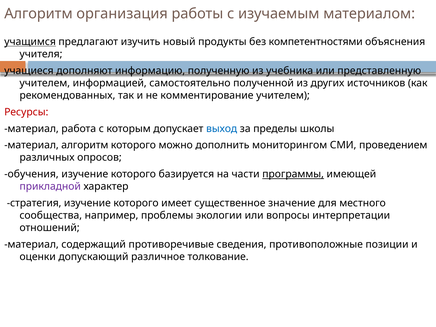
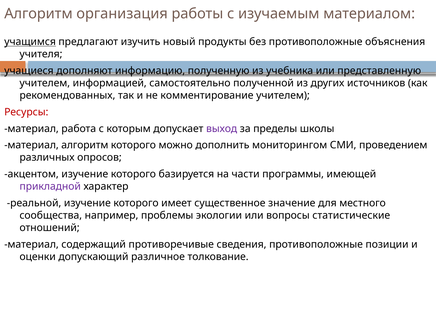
без компетентностями: компетентностями -> противоположные (316, 42)
выход colour: blue -> purple (222, 129)
обучения: обучения -> акцентом (32, 174)
программы underline: present -> none (293, 174)
стратегия: стратегия -> реальной (34, 203)
интерпретации: интерпретации -> статистические (351, 215)
